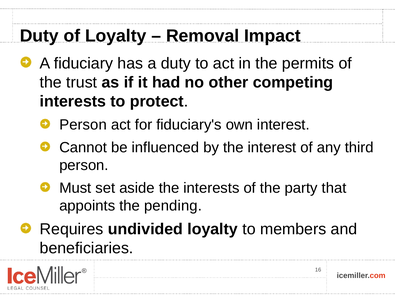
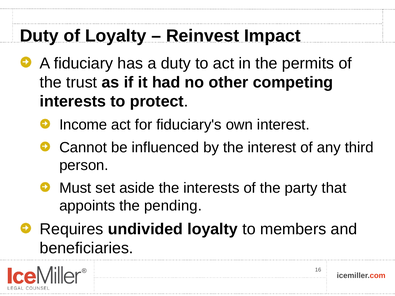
Removal: Removal -> Reinvest (203, 36)
Person: Person -> Income (83, 125)
